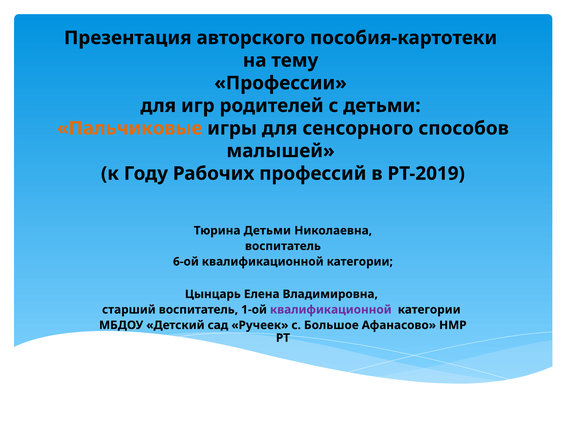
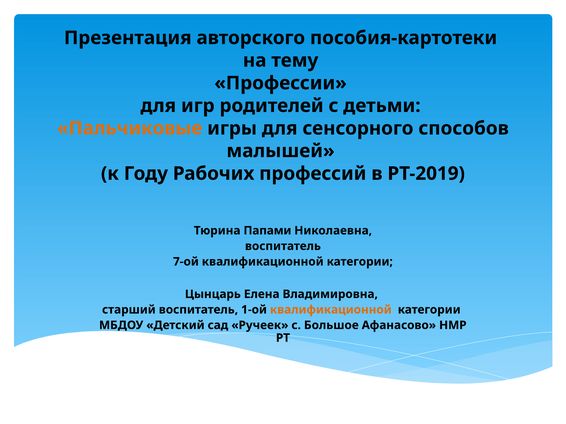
Тюрина Детьми: Детьми -> Папами (267, 231)
6-ой: 6-ой -> 7-ой (186, 262)
квалификационной colour: purple -> orange (331, 310)
